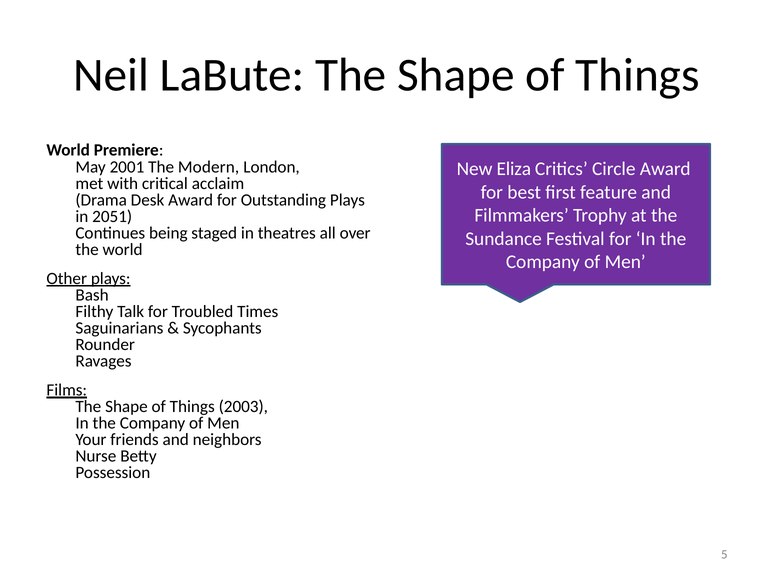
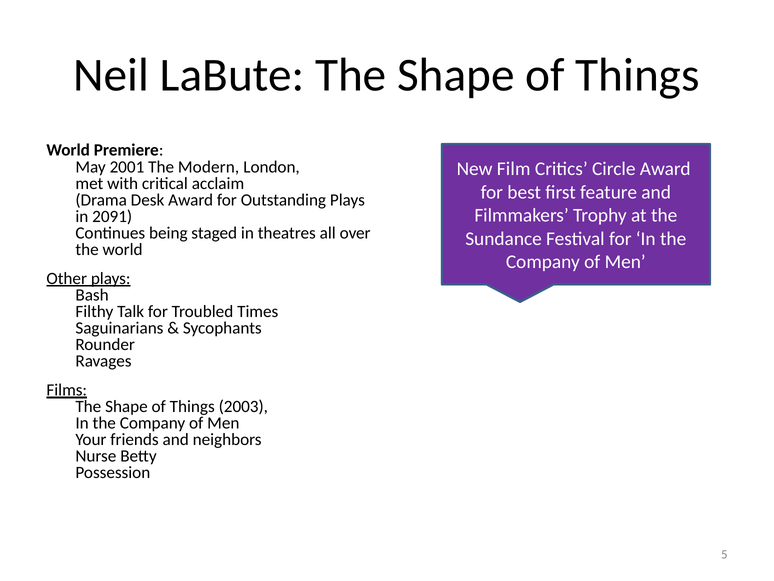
Eliza: Eliza -> Film (514, 169)
2051: 2051 -> 2091 (112, 216)
